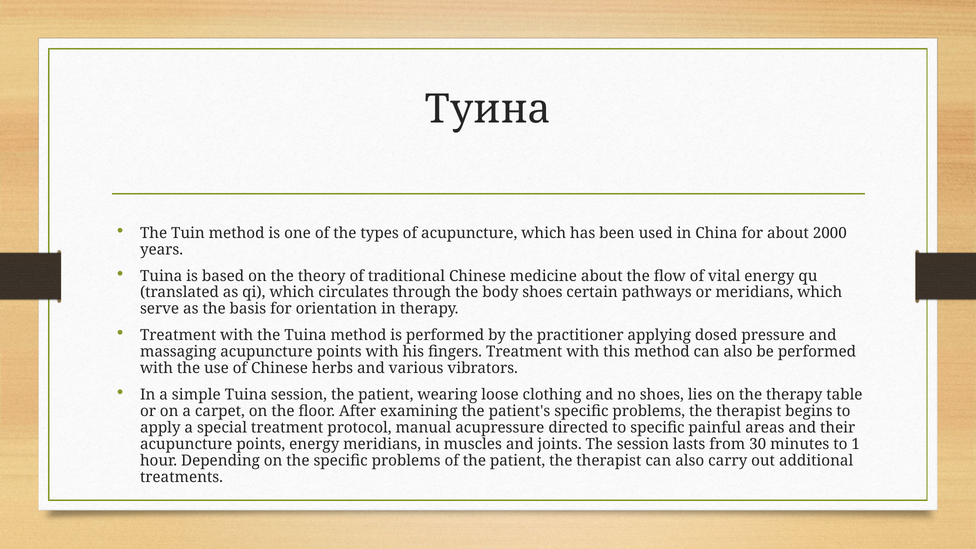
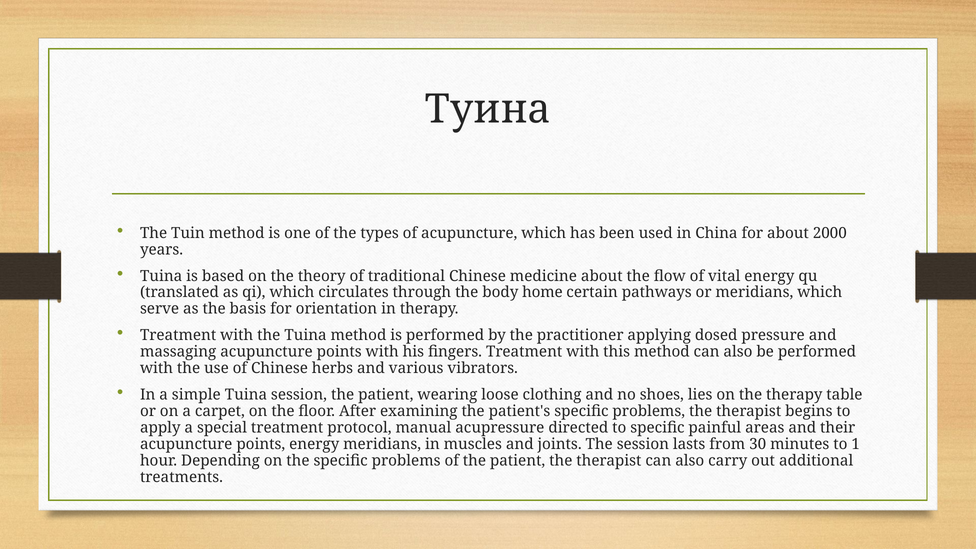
body shoes: shoes -> home (542, 292)
